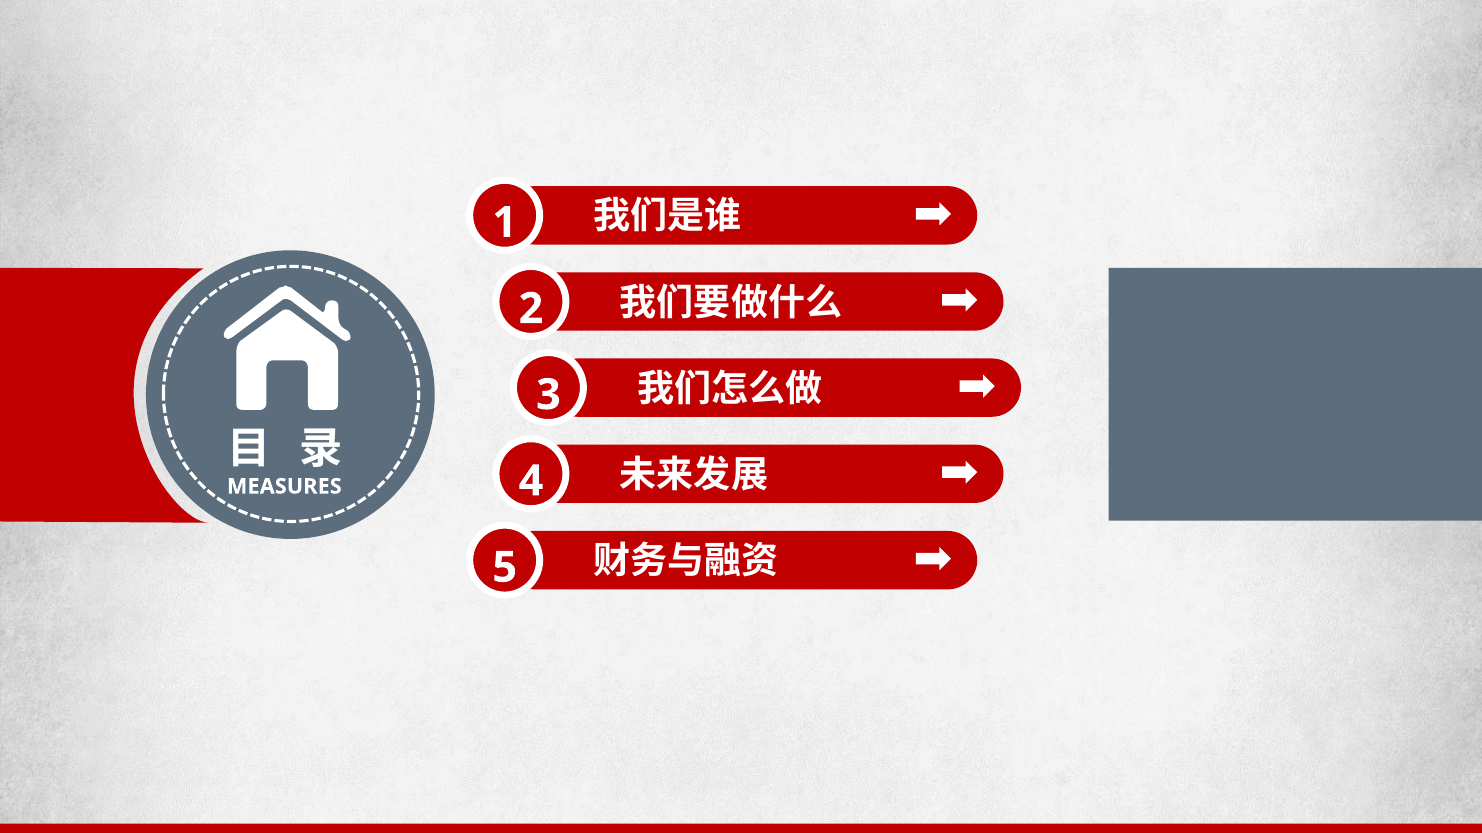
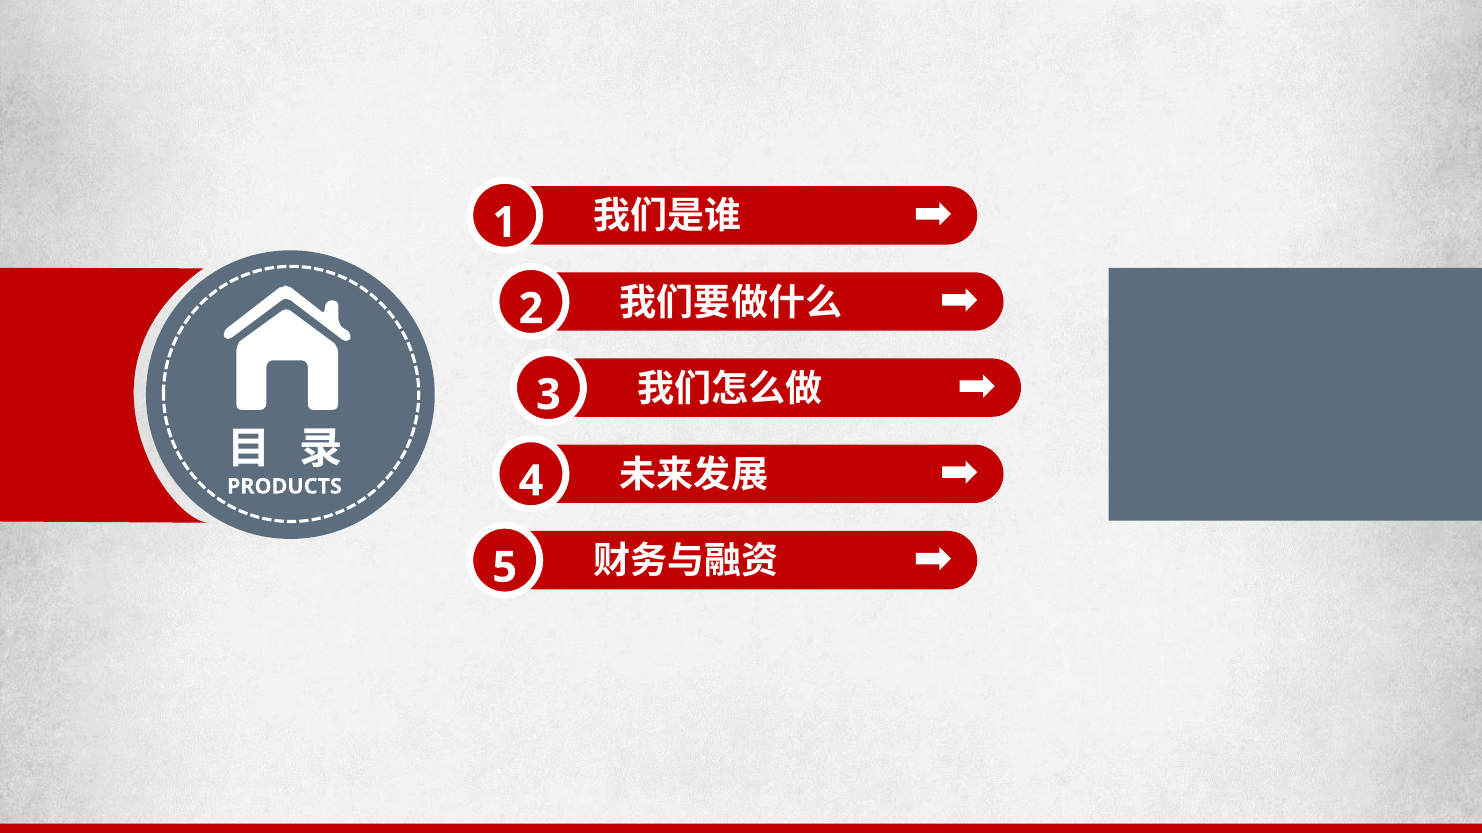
MEASURES: MEASURES -> PRODUCTS (284, 487)
